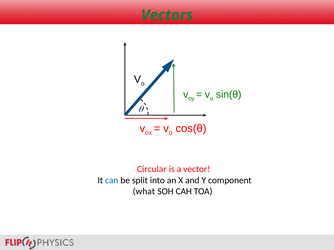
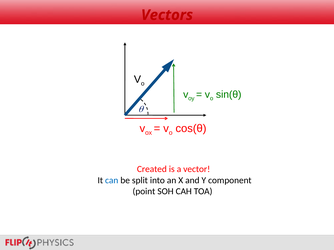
Vectors colour: green -> red (167, 15)
Circular: Circular -> Created (152, 169)
what: what -> point (144, 192)
